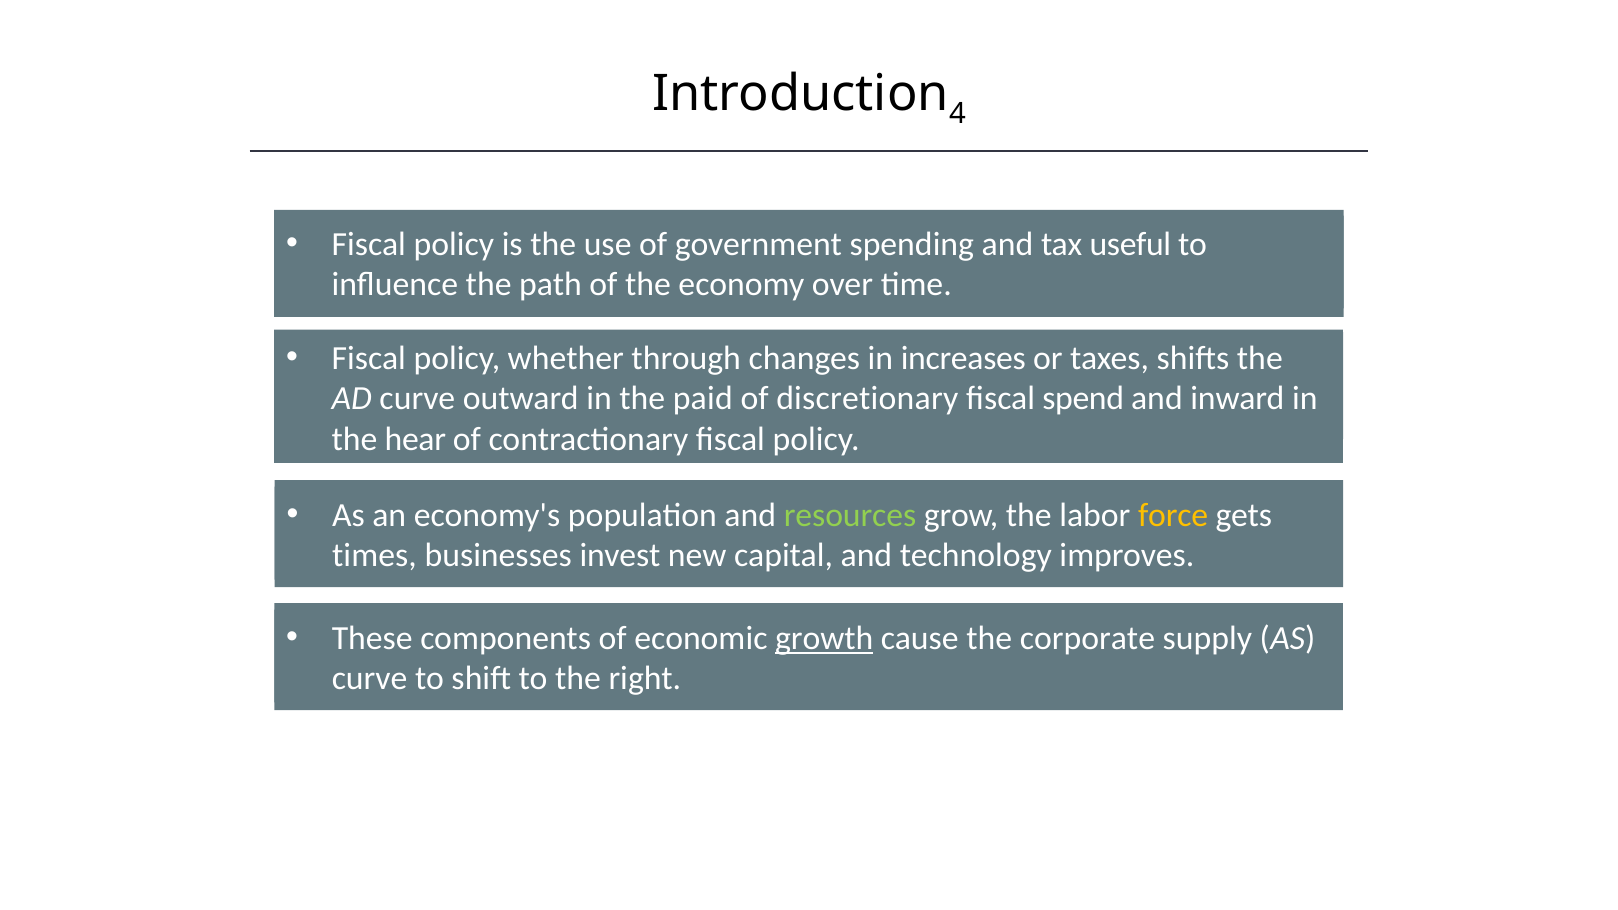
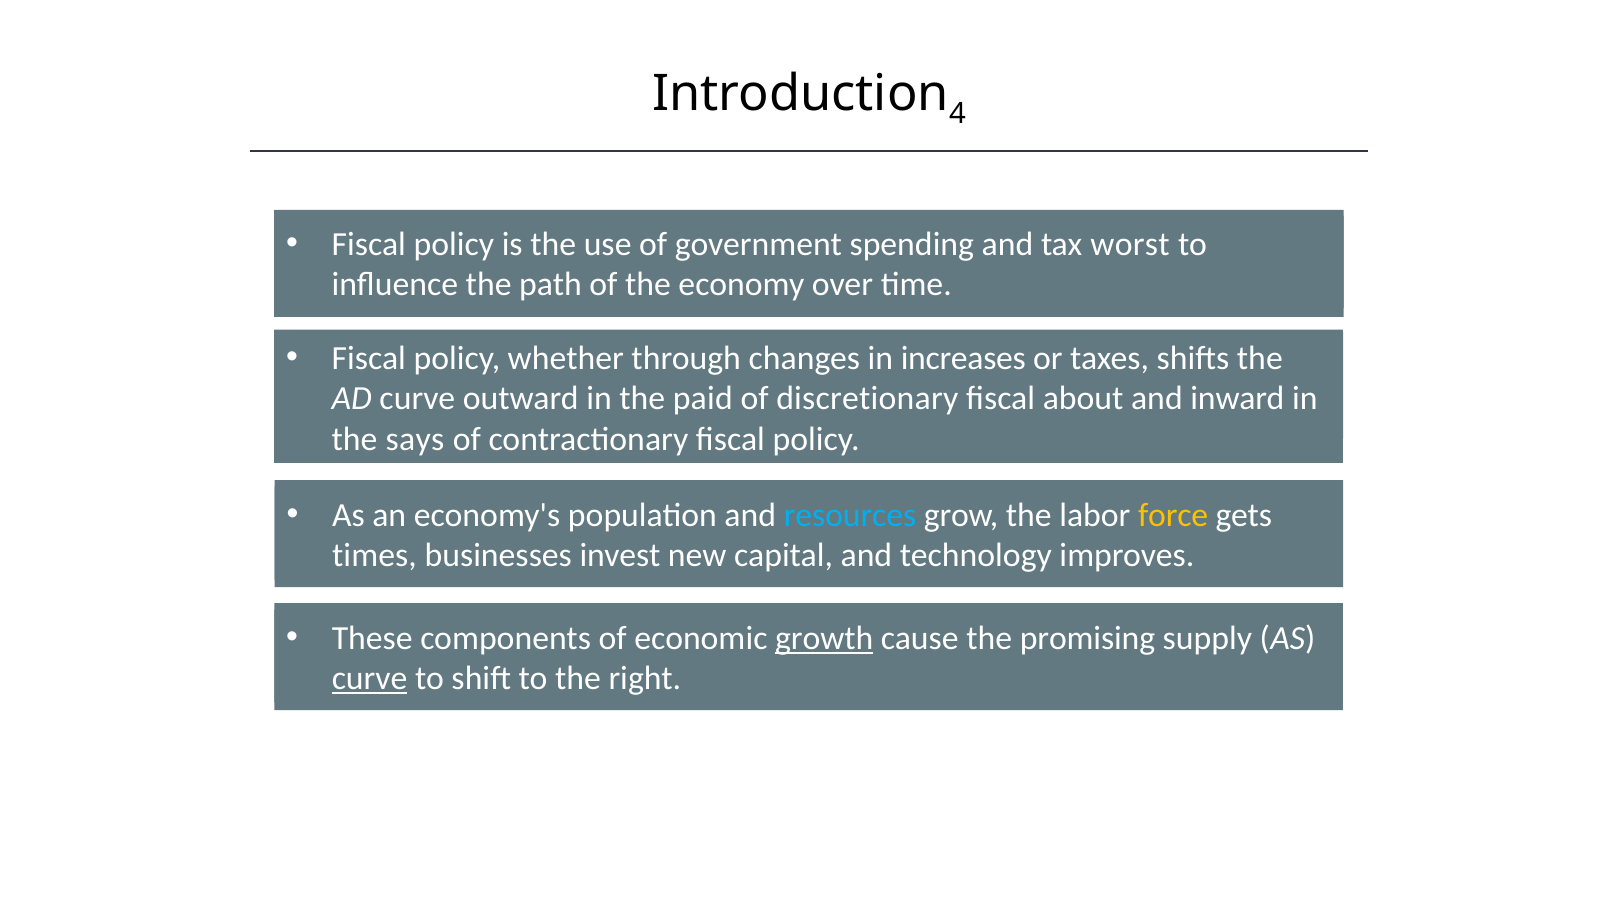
useful: useful -> worst (1130, 244)
spend: spend -> about (1083, 399)
hear: hear -> says (415, 439)
resources colour: light green -> light blue (850, 515)
corporate: corporate -> promising (1087, 638)
curve underline: none -> present (370, 679)
